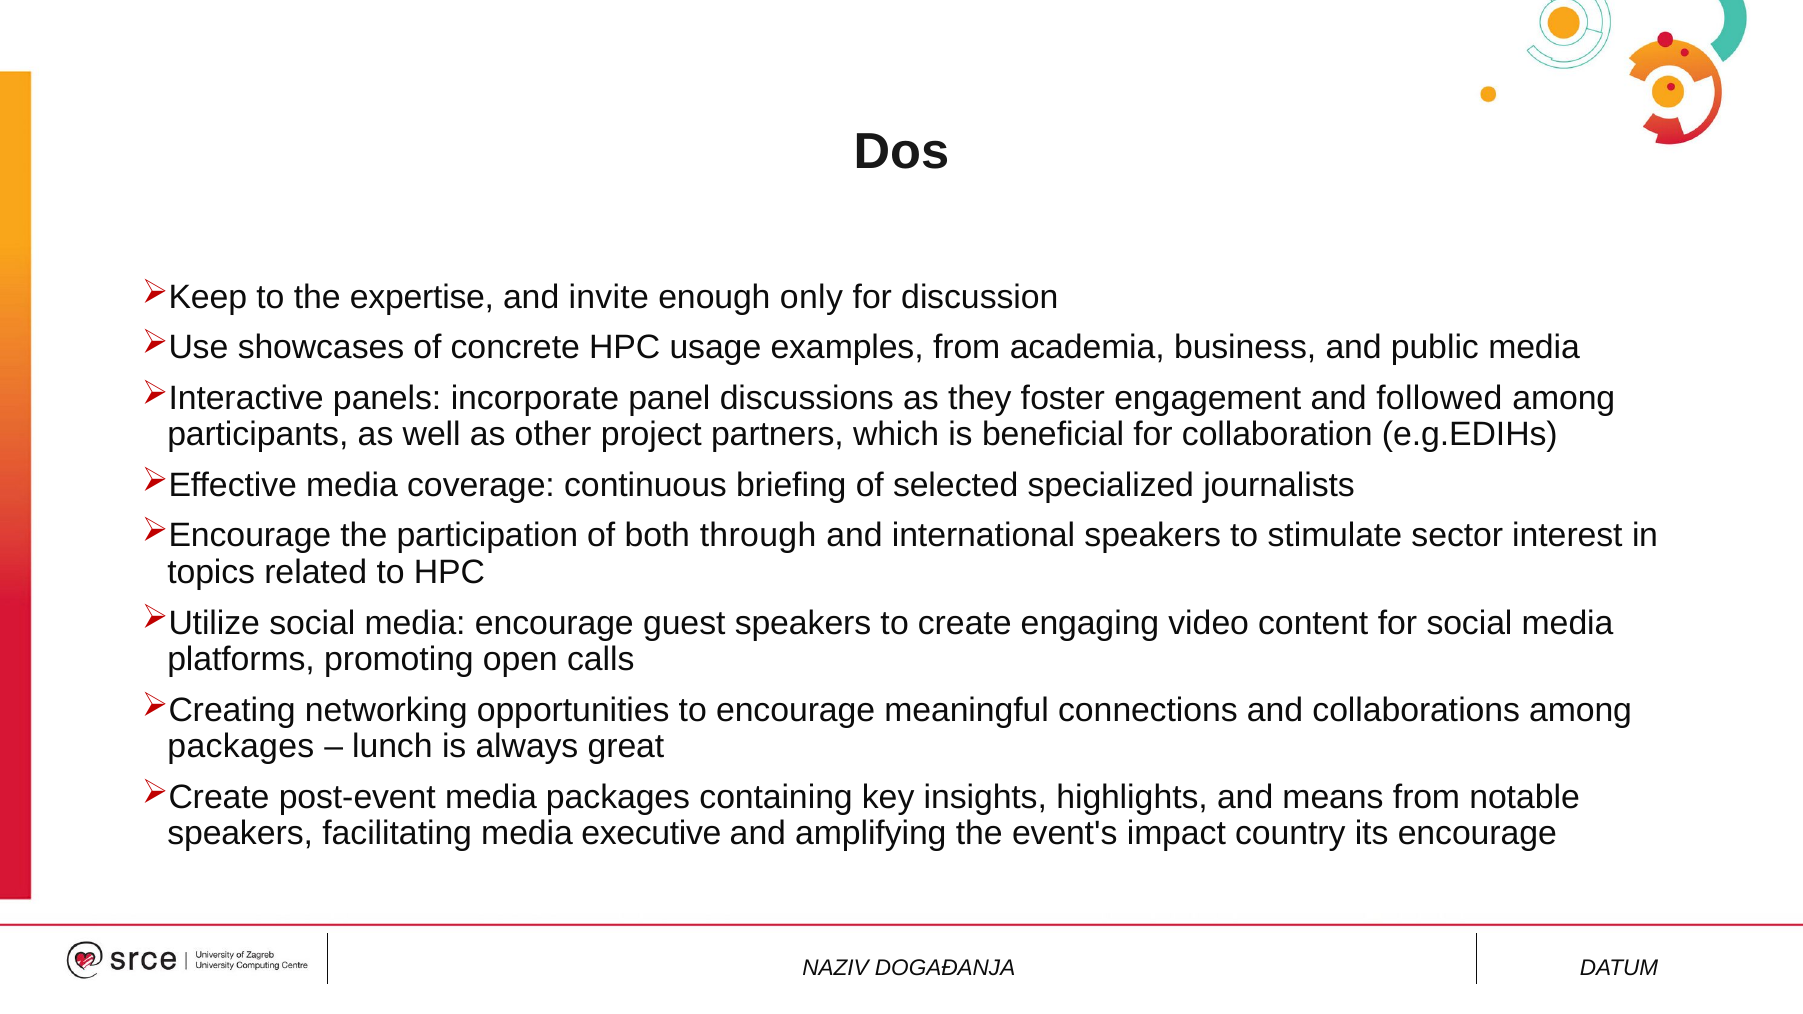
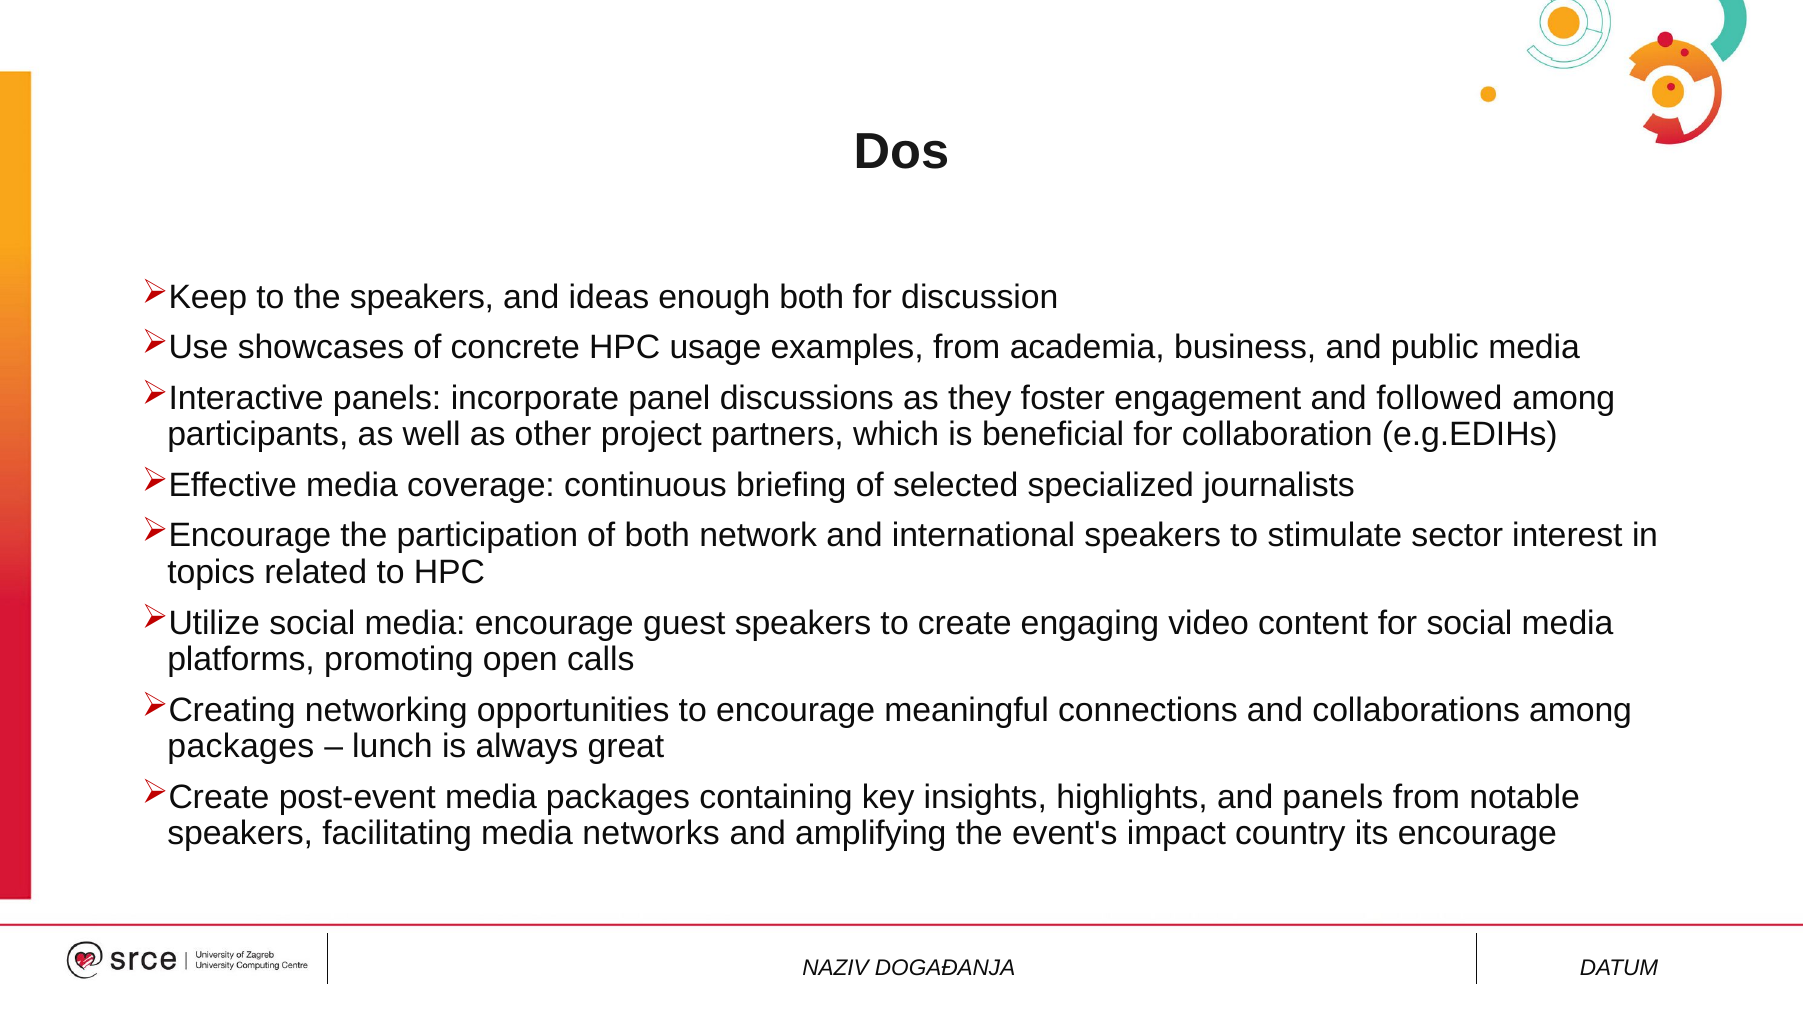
the expertise: expertise -> speakers (422, 297)
invite: invite -> ideas (609, 297)
enough only: only -> both (812, 297)
through: through -> network (758, 536)
and means: means -> panels (1333, 797)
executive: executive -> networks (651, 834)
